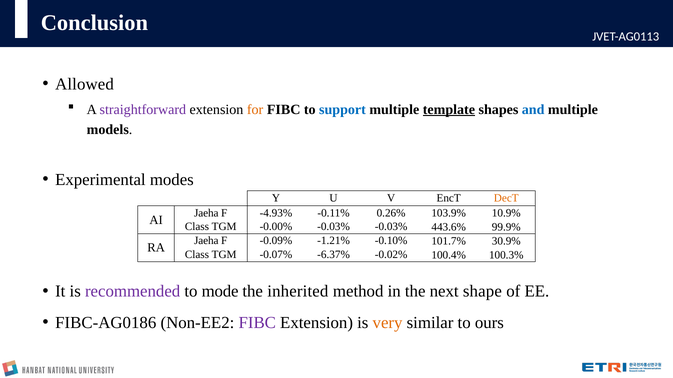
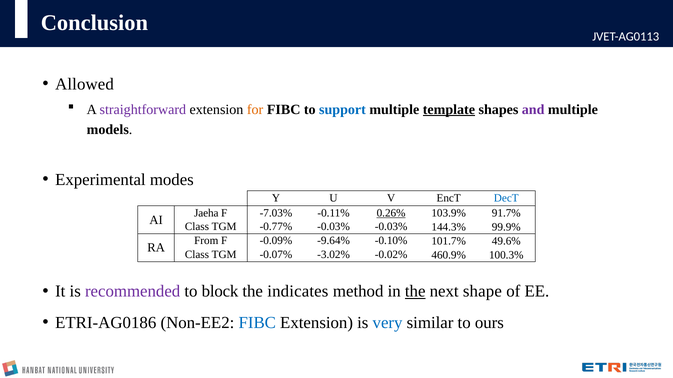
and colour: blue -> purple (533, 110)
DecT colour: orange -> blue (506, 199)
-4.93%: -4.93% -> -7.03% (276, 213)
0.26% underline: none -> present (391, 213)
10.9%: 10.9% -> 91.7% (506, 213)
-0.00%: -0.00% -> -0.77% (276, 227)
443.6%: 443.6% -> 144.3% (449, 227)
Jaeha: Jaeha -> From (206, 241)
-1.21%: -1.21% -> -9.64% (334, 241)
30.9%: 30.9% -> 49.6% (506, 241)
-6.37%: -6.37% -> -3.02% (334, 255)
100.4%: 100.4% -> 460.9% (449, 255)
mode: mode -> block (220, 292)
inherited: inherited -> indicates (298, 292)
the underline: none -> present (415, 292)
FIBC-AG0186: FIBC-AG0186 -> ETRI-AG0186 (106, 323)
FIBC colour: purple -> blue (257, 323)
very colour: orange -> blue (388, 323)
